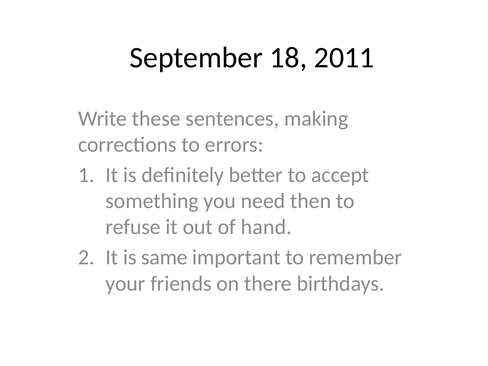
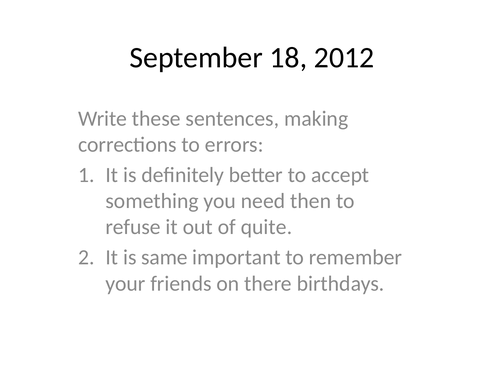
2011: 2011 -> 2012 (344, 58)
hand: hand -> quite (267, 227)
